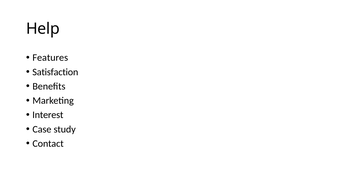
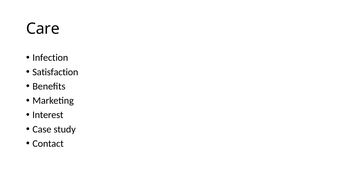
Help: Help -> Care (43, 29)
Features: Features -> Infection (50, 58)
